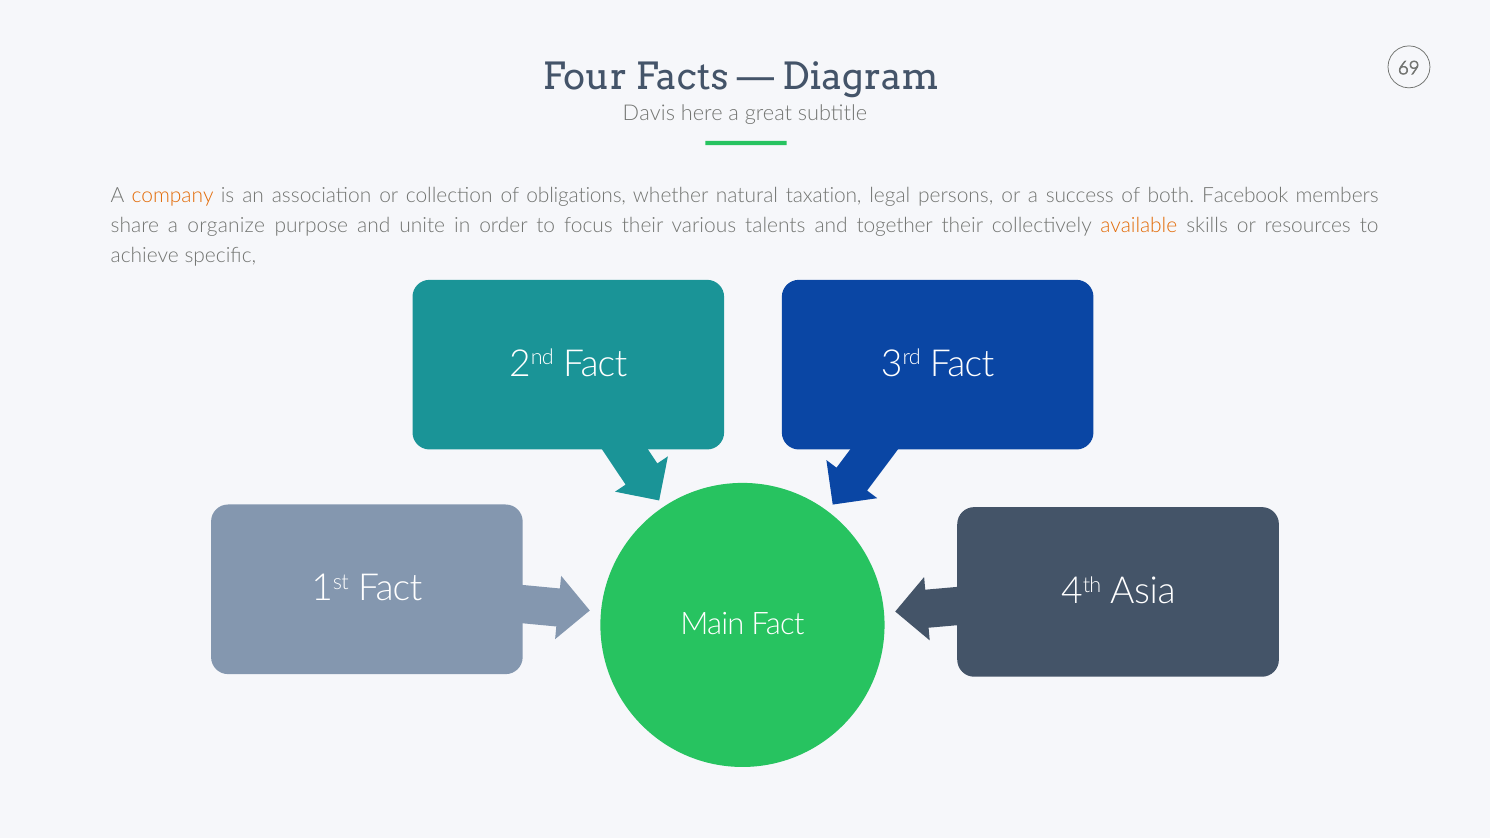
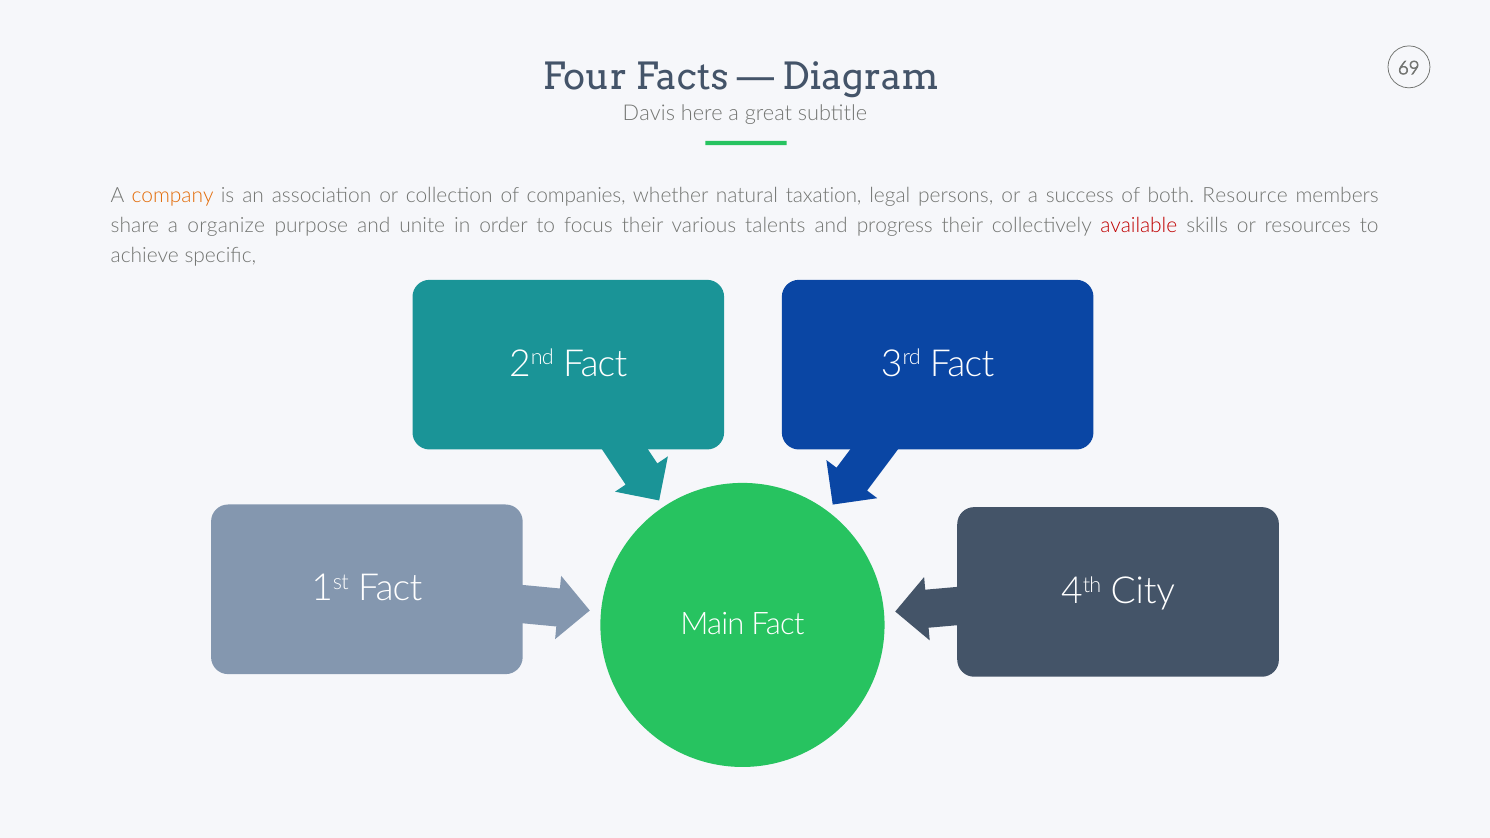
obligations: obligations -> companies (576, 196)
Facebook: Facebook -> Resource (1245, 196)
together: together -> progress (895, 226)
available colour: orange -> red (1139, 226)
Asia: Asia -> City (1143, 591)
